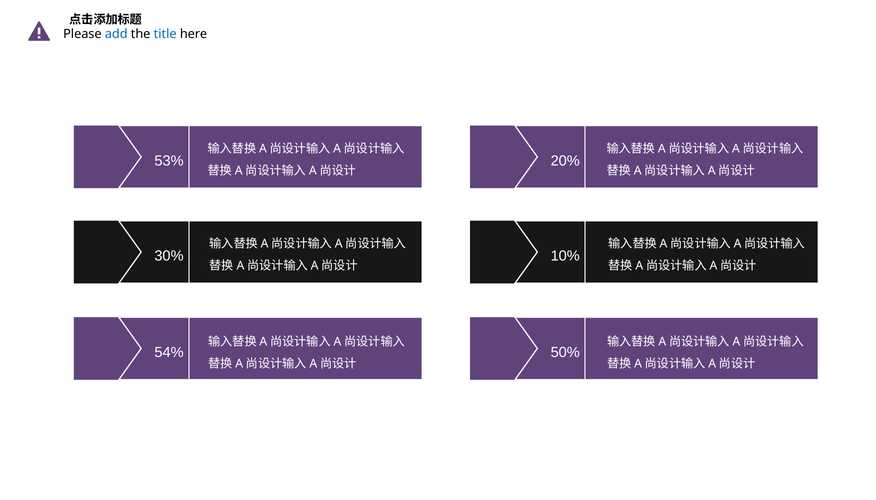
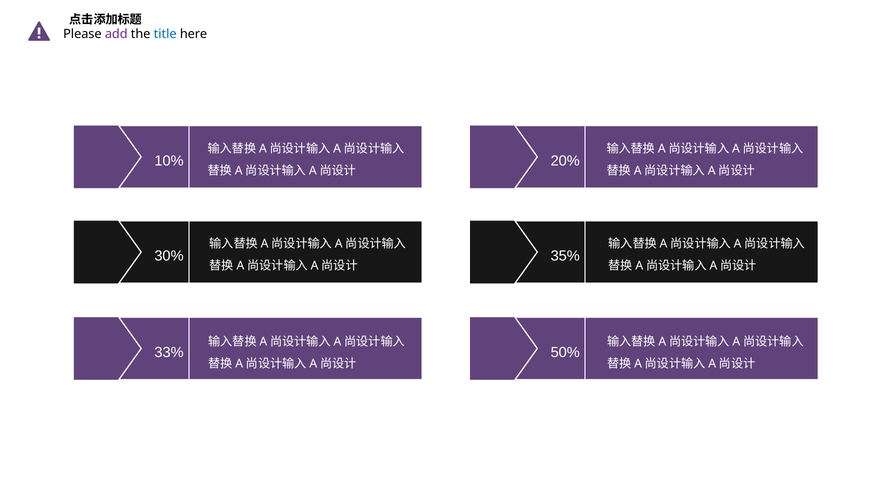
add colour: blue -> purple (116, 34)
53%: 53% -> 10% (169, 161)
10%: 10% -> 35% (565, 256)
54%: 54% -> 33% (169, 352)
